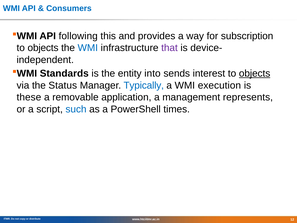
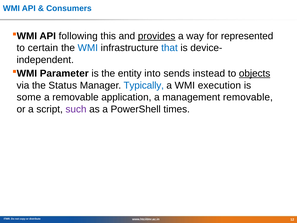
provides underline: none -> present (157, 36)
subscription: subscription -> represented (247, 36)
objects: objects -> certain (43, 48)
that colour: purple -> blue (169, 48)
Standards: Standards -> Parameter (64, 73)
interest: interest -> instead (209, 73)
these: these -> some (29, 97)
management represents: represents -> removable (248, 97)
such colour: blue -> purple (76, 109)
